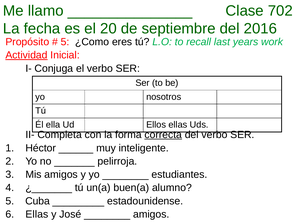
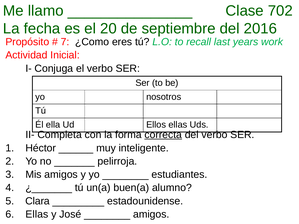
5: 5 -> 7 (65, 42)
Actividad underline: present -> none (27, 55)
Cuba: Cuba -> Clara (38, 201)
